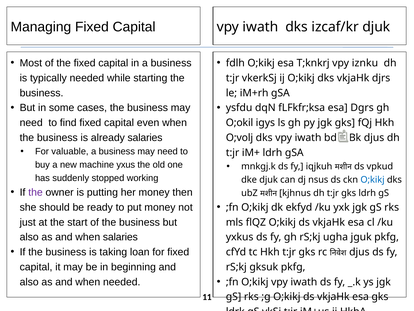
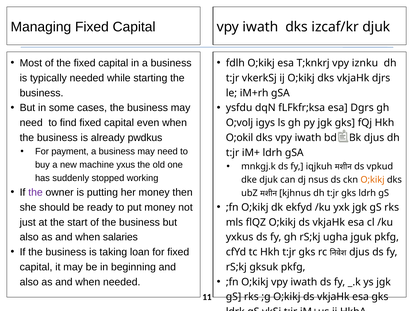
O;okil: O;okil -> O;volj (239, 123)
already salaries: salaries -> pwdkus (145, 138)
O;volj: O;volj -> O;okil (240, 138)
valuable: valuable -> payment (70, 151)
O;kikj colour: blue -> orange (372, 179)
